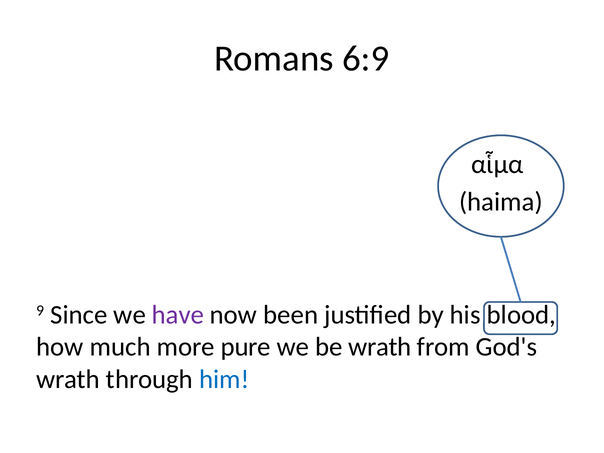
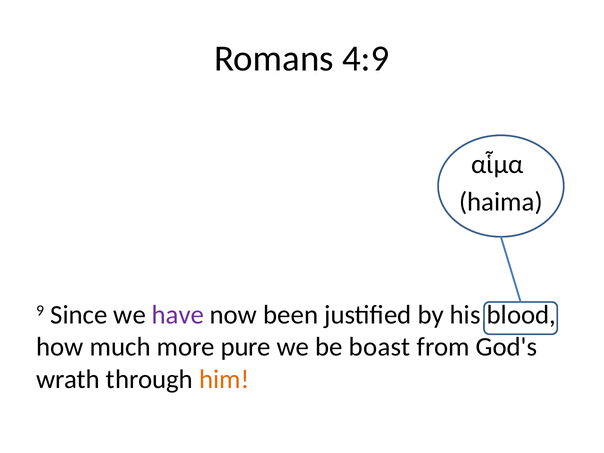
6:9: 6:9 -> 4:9 (366, 58)
be wrath: wrath -> boast (380, 347)
him colour: blue -> orange (224, 379)
